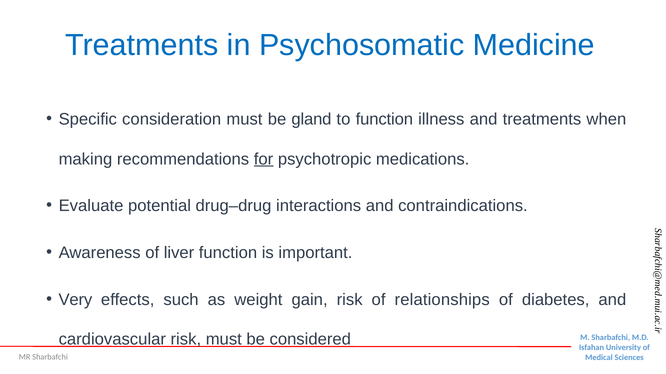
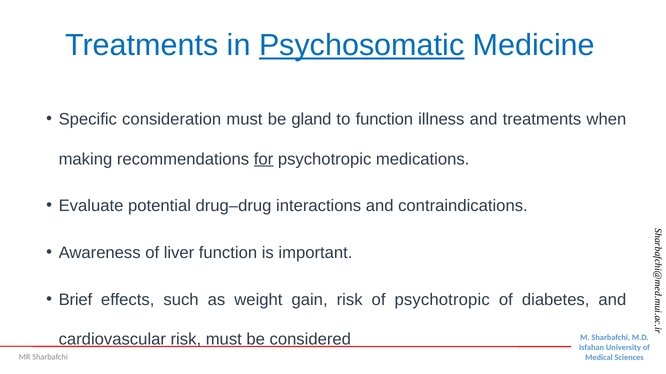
Psychosomatic underline: none -> present (362, 46)
Very: Very -> Brief (75, 300)
of relationships: relationships -> psychotropic (442, 300)
